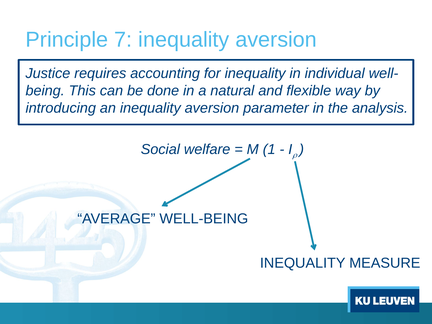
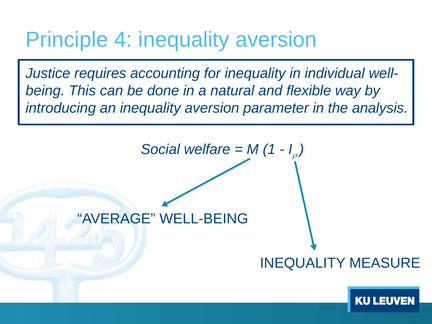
7: 7 -> 4 (123, 40)
